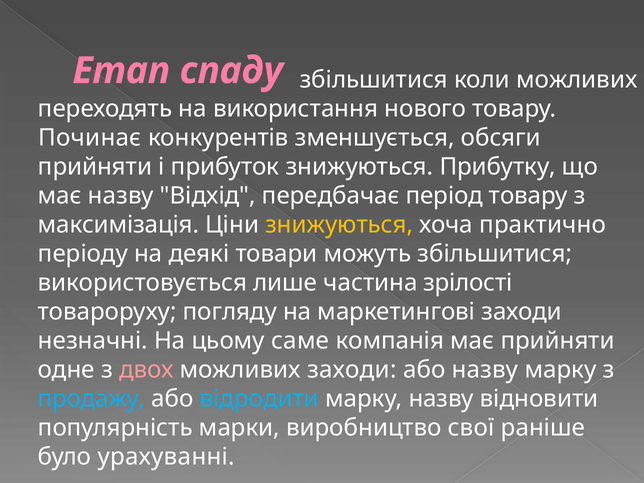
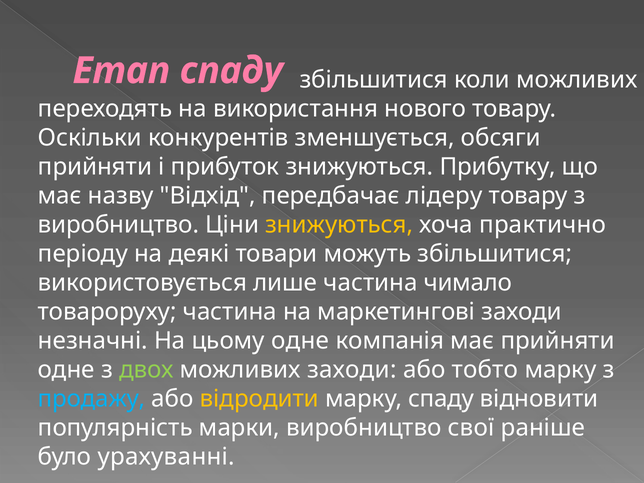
Починає: Починає -> Оскільки (90, 138)
період: період -> лідеру (444, 196)
максимізація: максимізація -> виробництво (118, 225)
зрілості: зрілості -> чимало (468, 283)
товароруху погляду: погляду -> частина (230, 312)
цьому саме: саме -> одне (300, 341)
двох colour: pink -> light green (146, 370)
або назву: назву -> тобто (485, 370)
відродити colour: light blue -> yellow (259, 399)
марку назву: назву -> спаду (441, 399)
